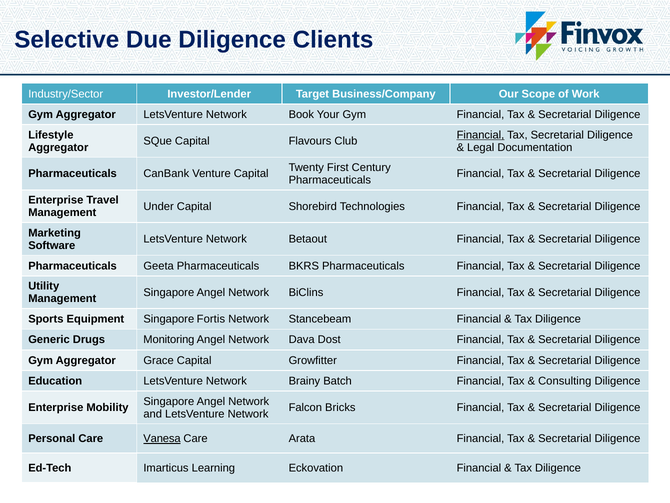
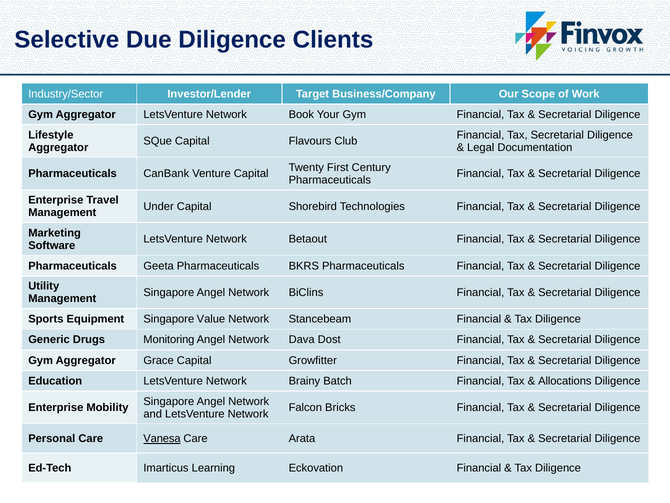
Financial underline: present -> none (480, 135)
Fortis: Fortis -> Value (211, 319)
Consulting: Consulting -> Allocations (565, 381)
